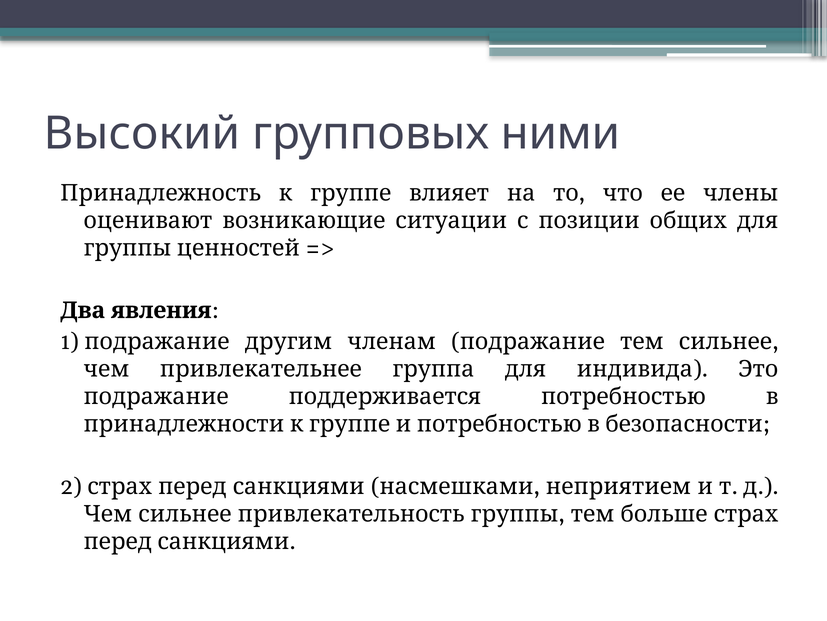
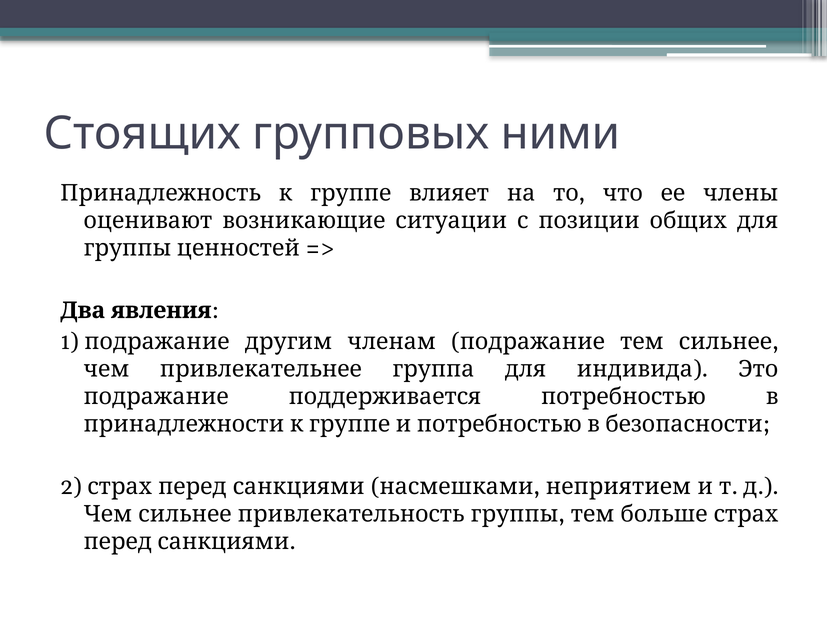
Высокий: Высокий -> Стоящих (142, 134)
